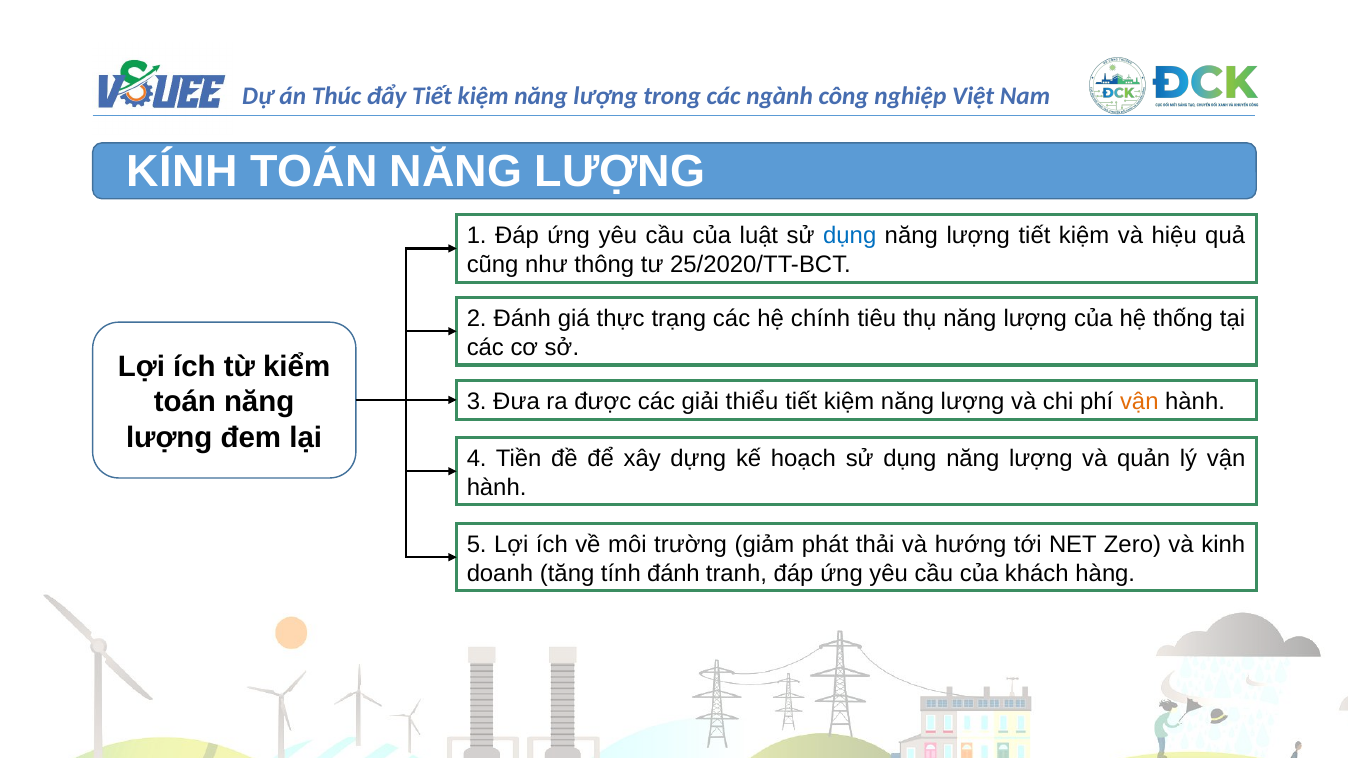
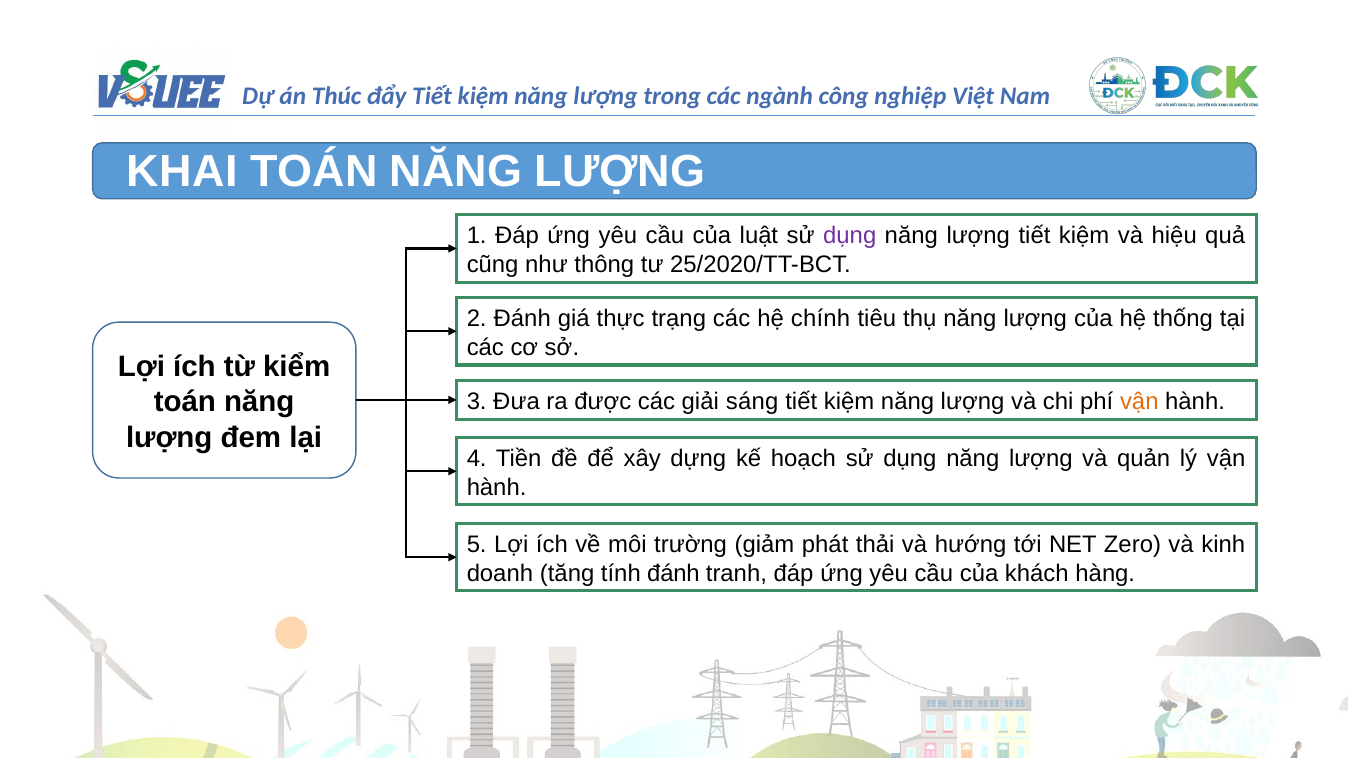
KÍNH: KÍNH -> KHAI (182, 172)
dụng colour: blue -> purple (850, 236)
thiểu: thiểu -> sáng (752, 402)
